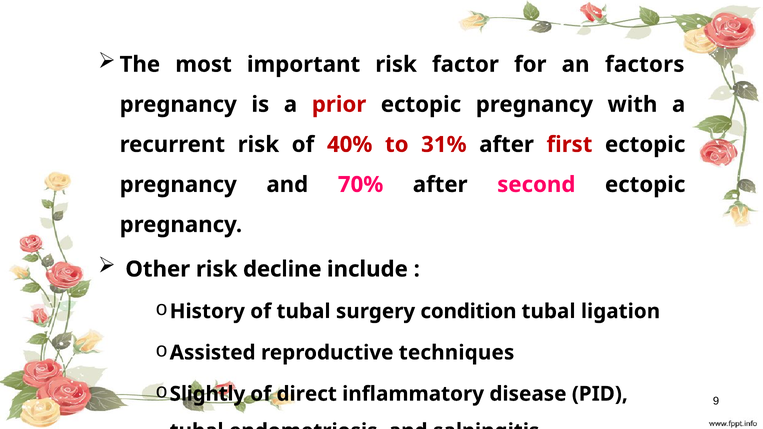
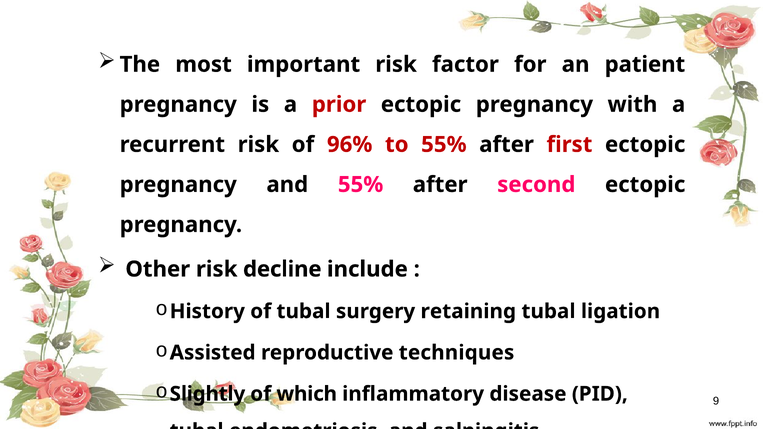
factors: factors -> patient (645, 64)
40%: 40% -> 96% (350, 145)
to 31%: 31% -> 55% (444, 145)
and 70%: 70% -> 55% (361, 185)
condition: condition -> retaining (468, 311)
direct: direct -> which (307, 394)
